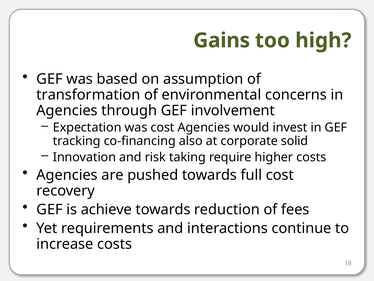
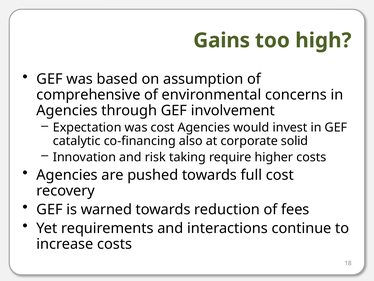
transformation: transformation -> comprehensive (88, 95)
tracking: tracking -> catalytic (77, 141)
achieve: achieve -> warned (106, 209)
